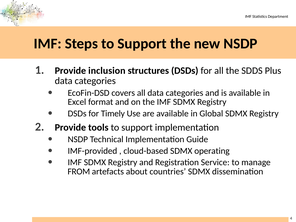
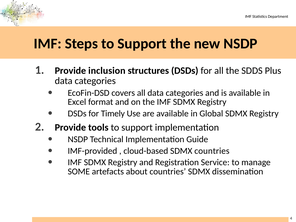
SDMX operating: operating -> countries (212, 151)
FROM: FROM -> SOME (79, 171)
